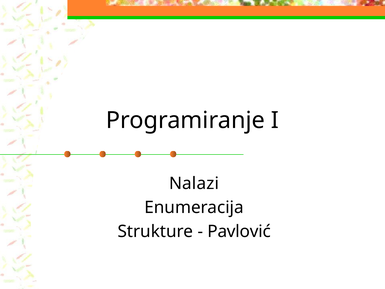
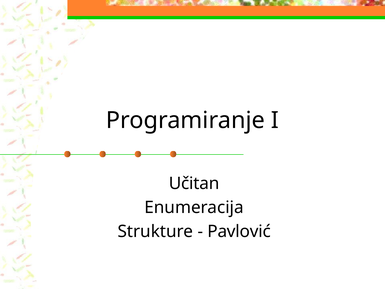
Nalazi: Nalazi -> Učitan (194, 183)
